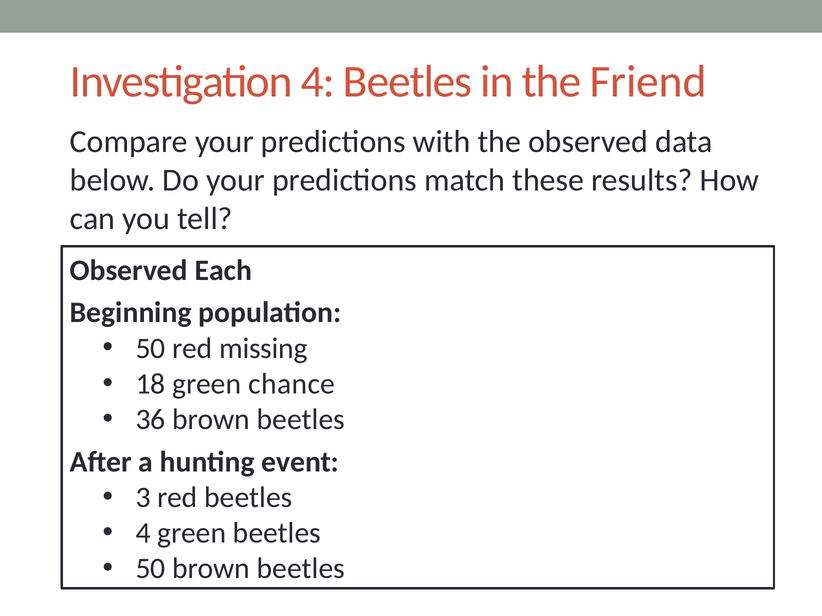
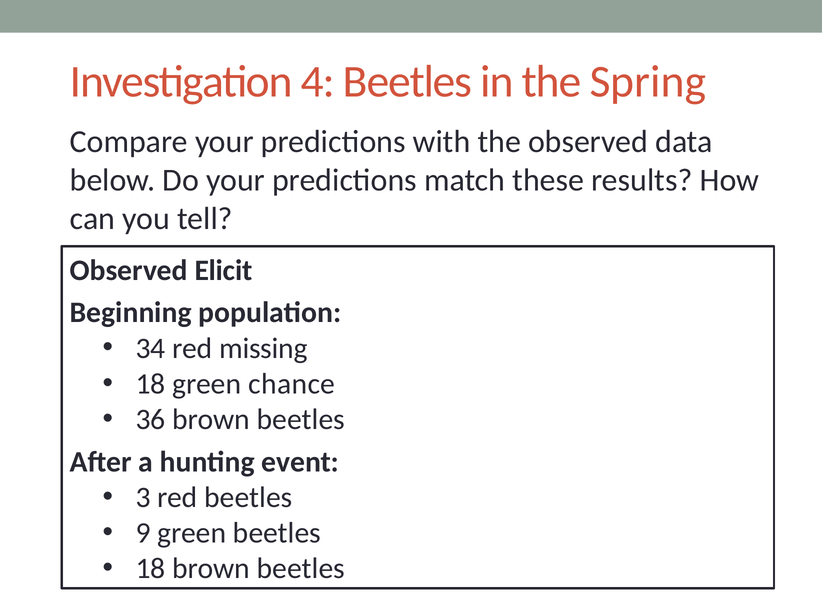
Friend: Friend -> Spring (648, 82)
Each: Each -> Elicit (224, 270)
50: 50 -> 34 (150, 349)
4: 4 -> 9 (143, 533)
50: 50 -> 18 (150, 569)
